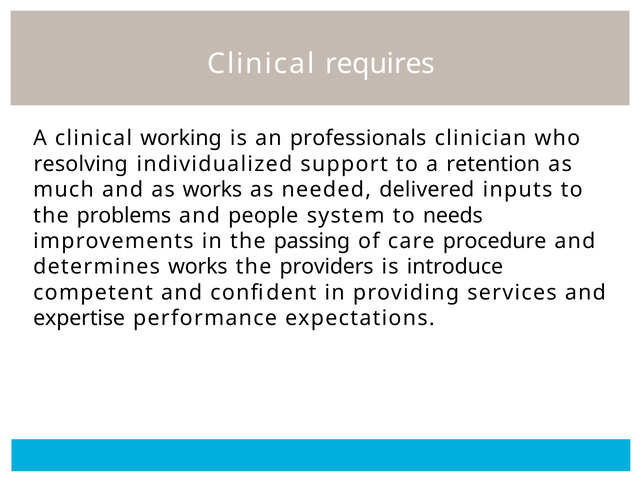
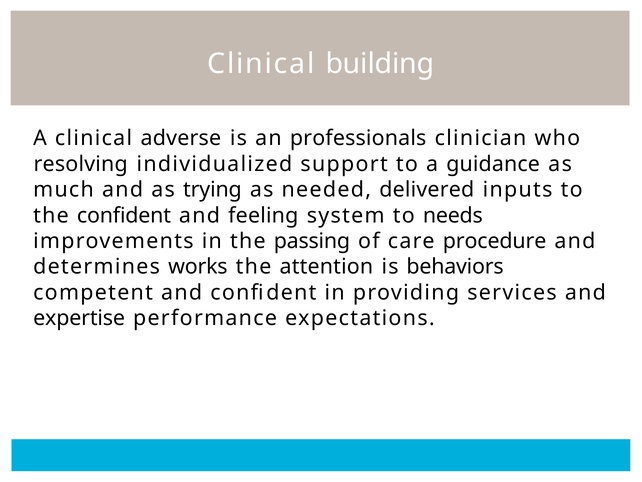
requires: requires -> building (380, 64)
working: working -> adverse (181, 138)
retention: retention -> guidance (493, 164)
as works: works -> trying (212, 190)
the problems: problems -> confident (124, 215)
people: people -> feeling (263, 215)
providers: providers -> attention (326, 267)
introduce: introduce -> behaviors (455, 267)
